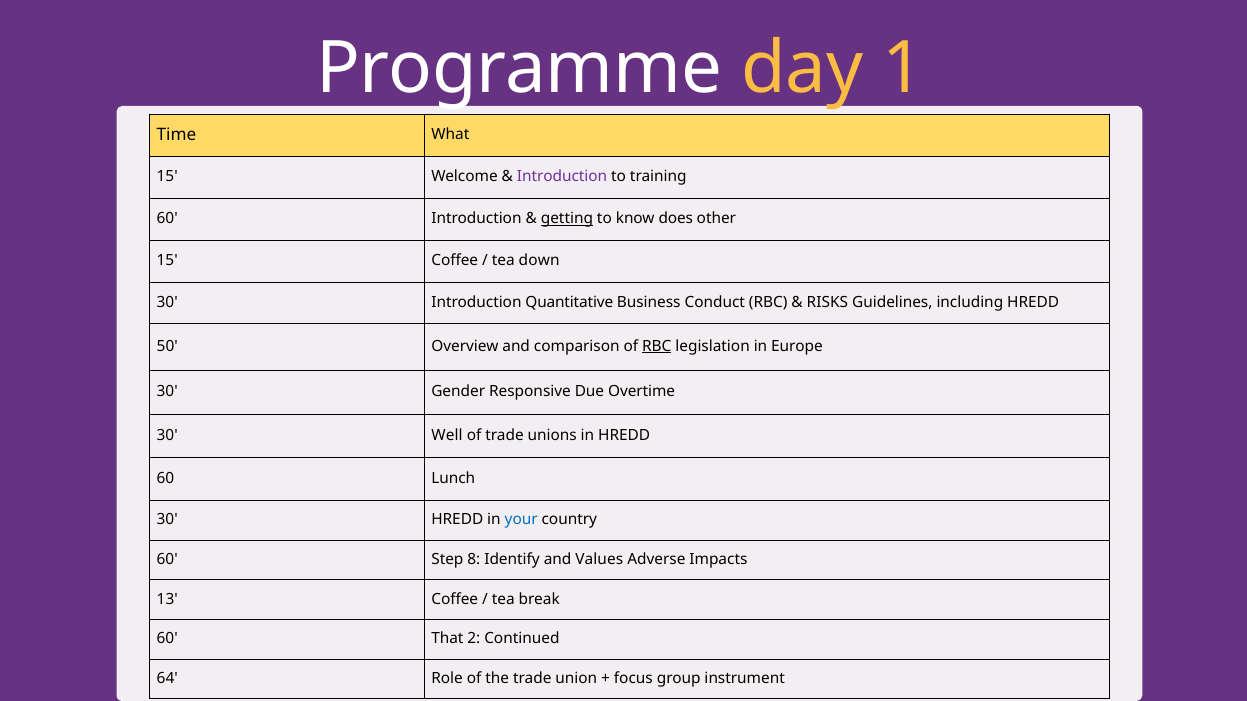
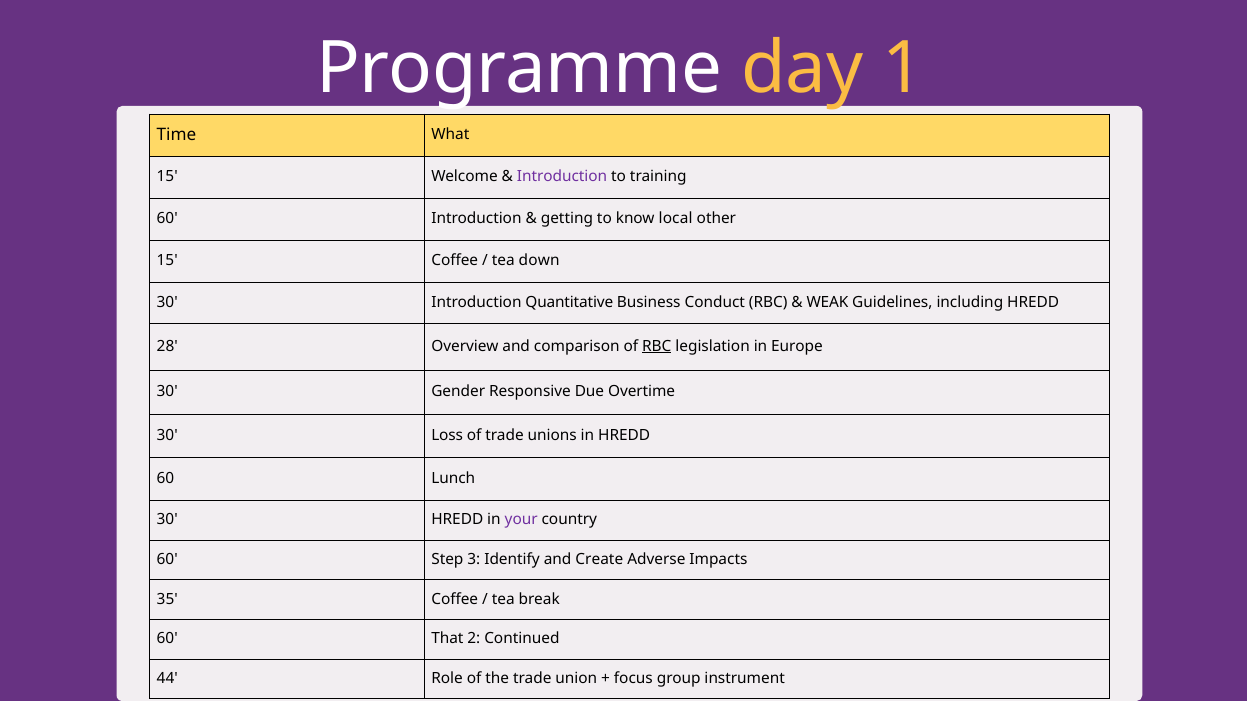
getting underline: present -> none (567, 219)
does: does -> local (676, 219)
RISKS: RISKS -> WEAK (827, 302)
50: 50 -> 28 (167, 346)
Well: Well -> Loss (447, 435)
your colour: blue -> purple (521, 520)
8: 8 -> 3 (474, 560)
Values: Values -> Create (599, 560)
13: 13 -> 35 (167, 599)
64: 64 -> 44 (167, 679)
